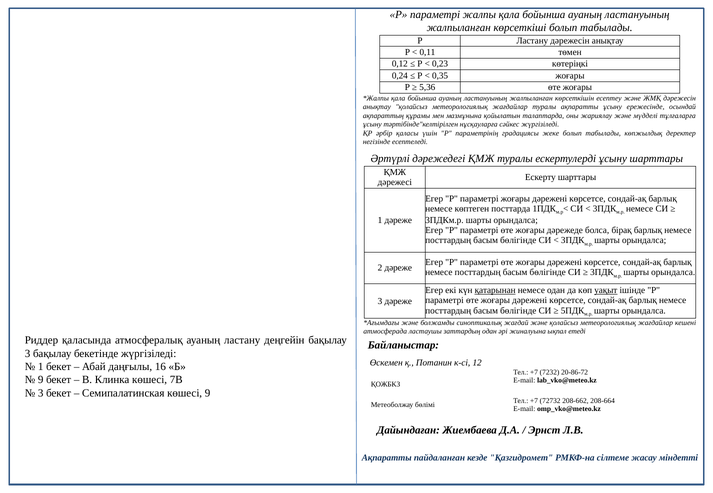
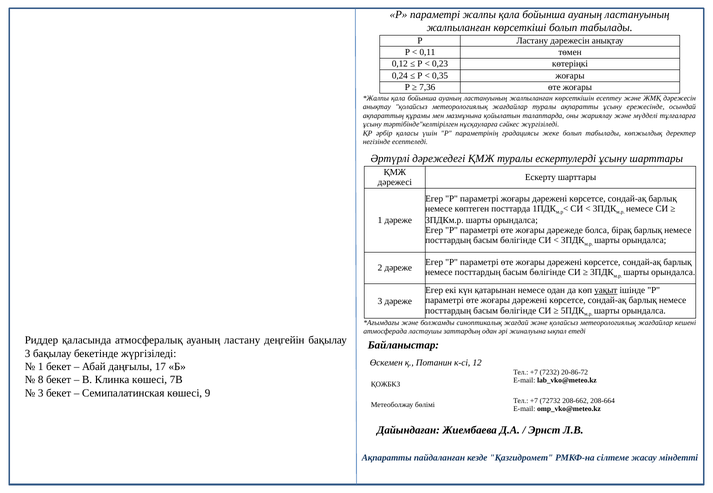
5,36: 5,36 -> 7,36 (427, 87)
қатарынан underline: present -> none (495, 291)
16: 16 -> 17 (160, 367)
9: 9 -> 8 (41, 380)
